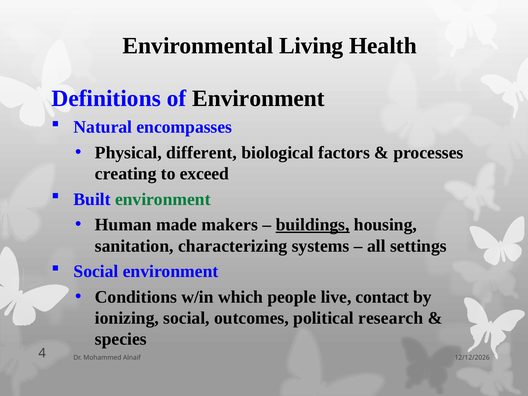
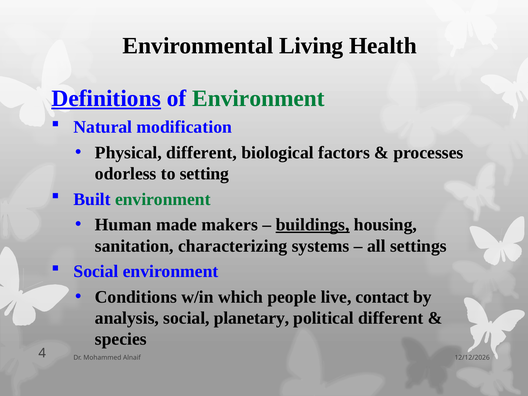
Definitions underline: none -> present (106, 98)
Environment colour: black -> green (258, 98)
encompasses: encompasses -> modification (184, 127)
creating: creating -> odorless (126, 174)
exceed: exceed -> setting (204, 174)
ionizing: ionizing -> analysis (127, 318)
outcomes: outcomes -> planetary (252, 318)
political research: research -> different (391, 318)
